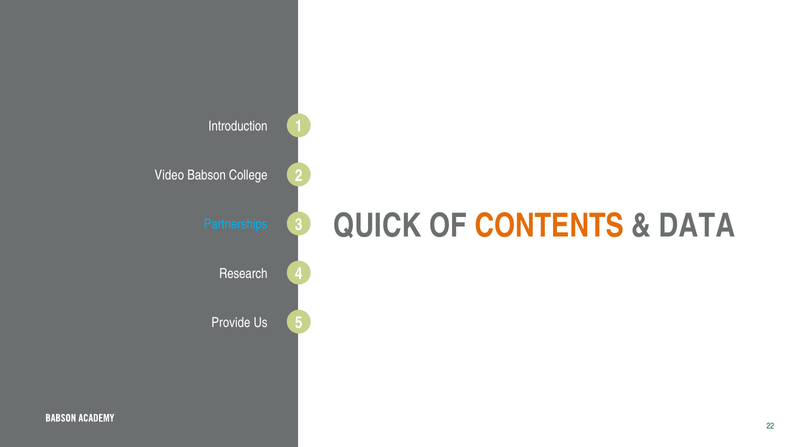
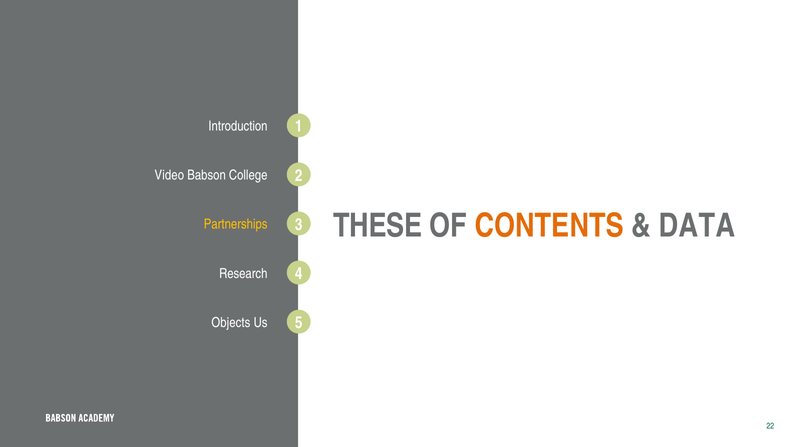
QUICK: QUICK -> THESE (378, 226)
Partnerships colour: light blue -> yellow (236, 224)
Provide: Provide -> Objects (231, 323)
